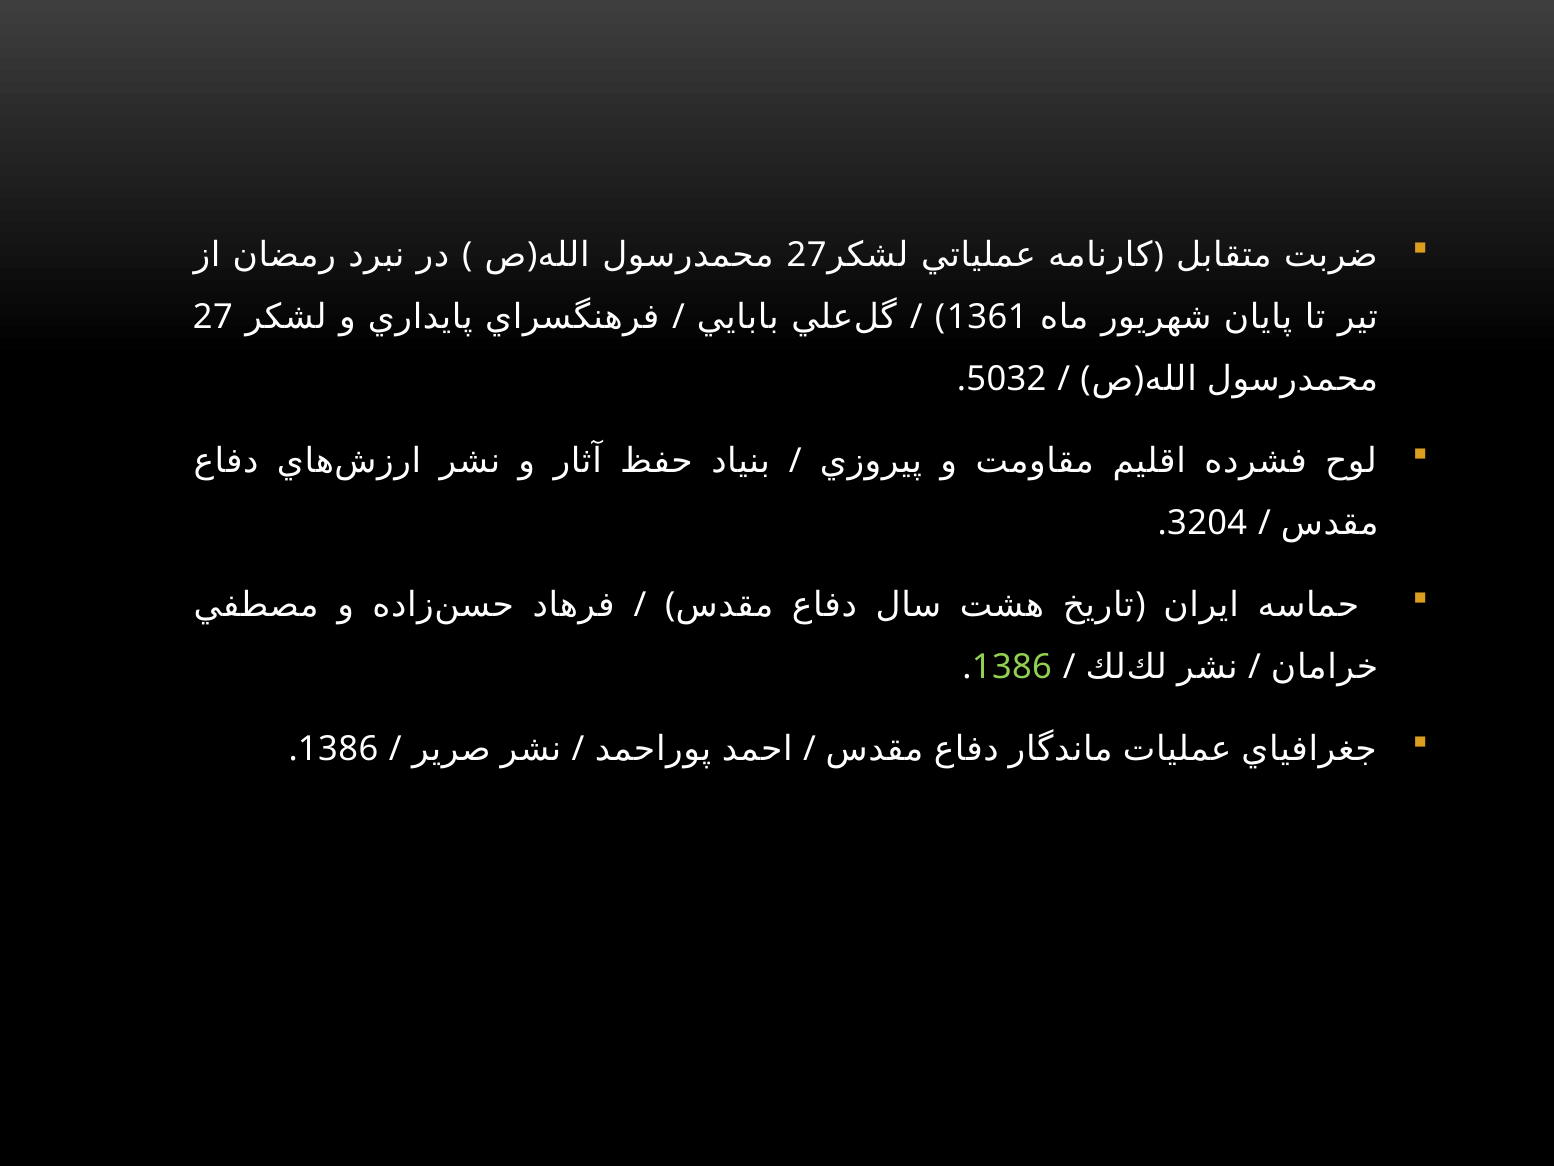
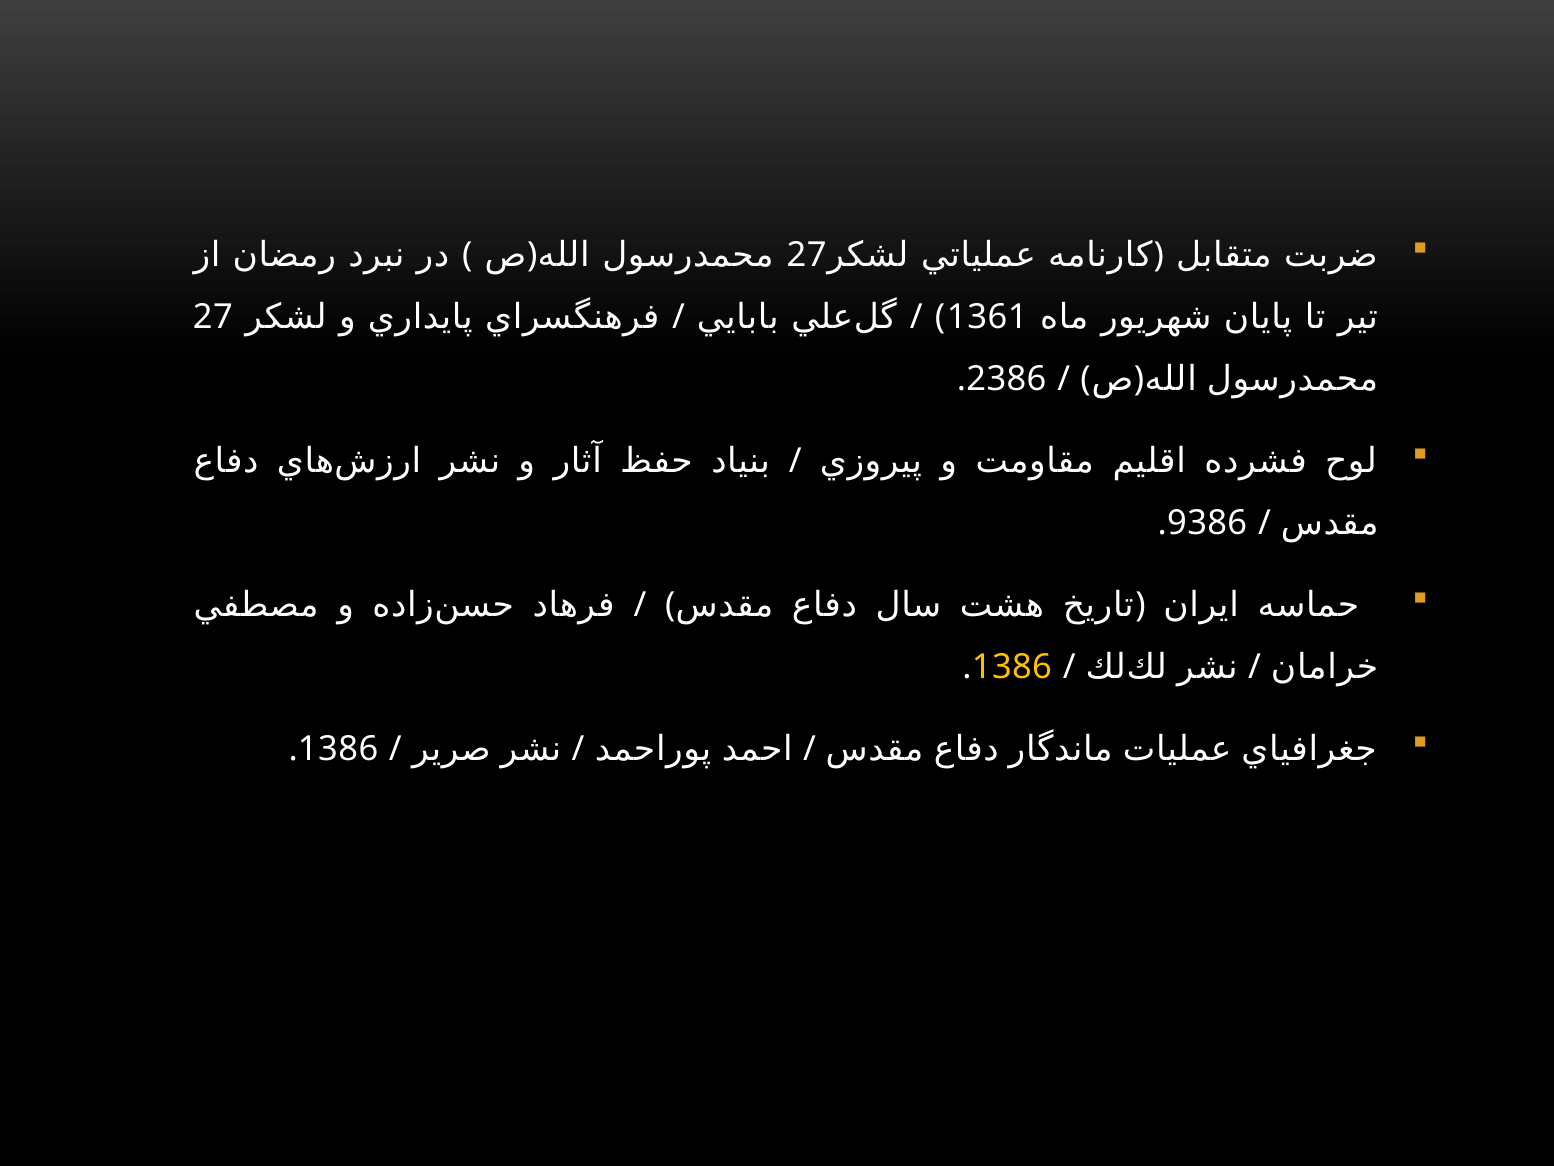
5032: 5032 -> 2386 (1006, 379)
3204: 3204 -> 9386 (1207, 523)
1386 colour: light green -> yellow (1012, 667)
